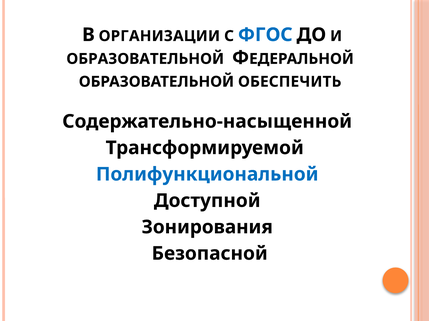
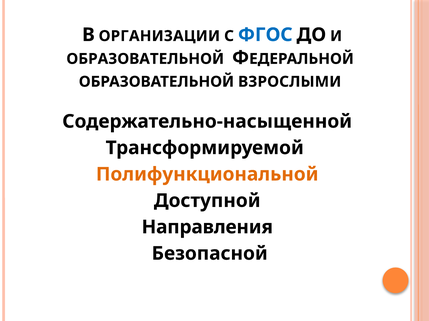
ОБЕСПЕЧИТЬ: ОБЕСПЕЧИТЬ -> ВЗРОСЛЫМИ (290, 82)
Полифункциональной colour: blue -> orange (207, 175)
Зонирования: Зонирования -> Направления (207, 228)
